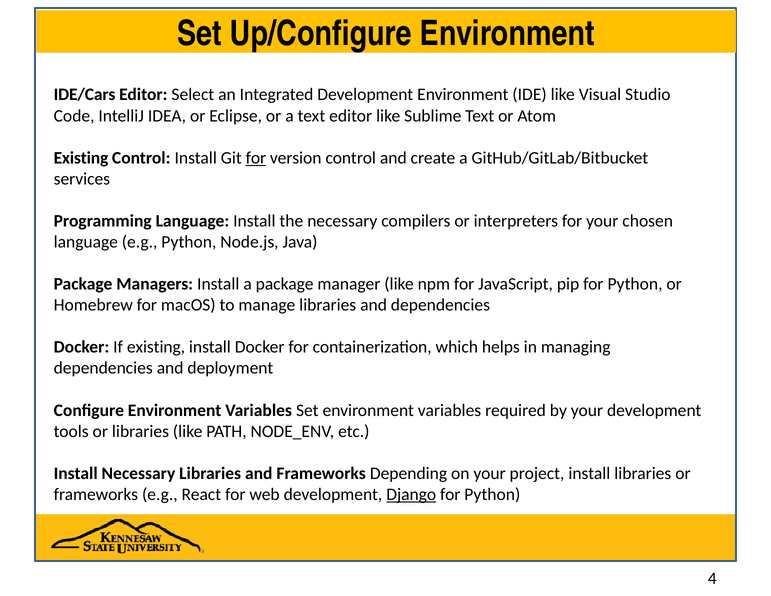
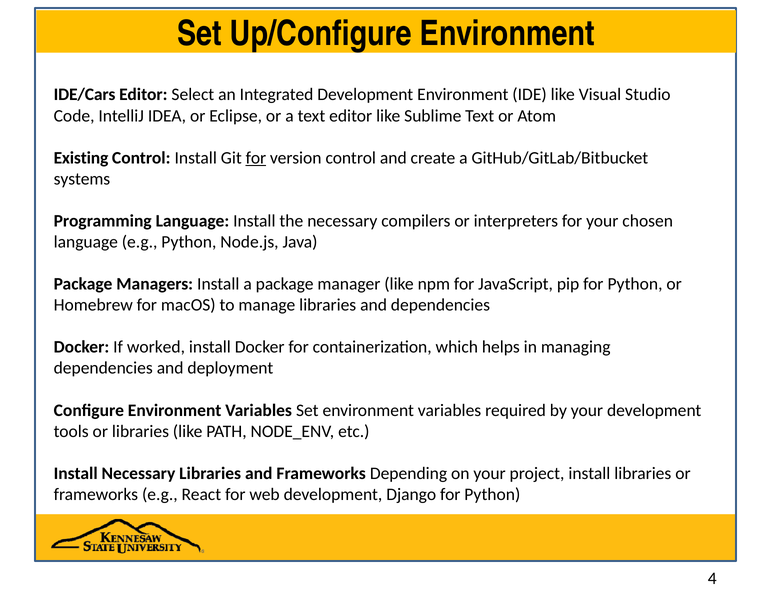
services: services -> systems (82, 179)
If existing: existing -> worked (156, 347)
Django underline: present -> none (411, 494)
